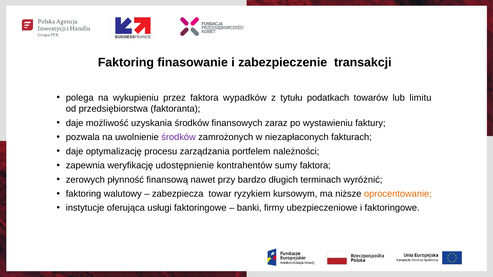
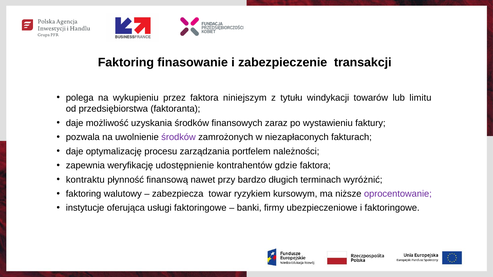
wypadków: wypadków -> niniejszym (245, 98)
podatkach: podatkach -> windykacji (328, 98)
sumy: sumy -> gdzie (286, 166)
zerowych: zerowych -> kontraktu (85, 180)
oprocentowanie colour: orange -> purple (398, 194)
